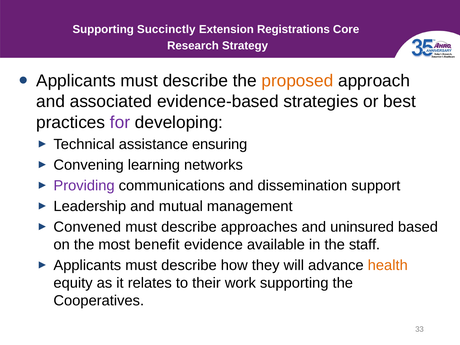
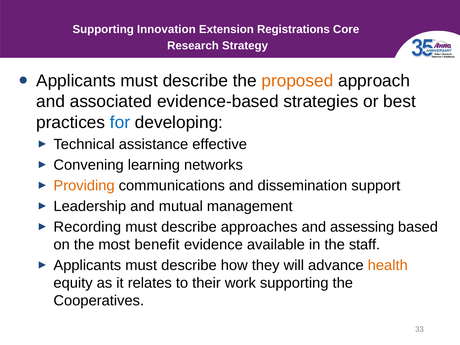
Succinctly: Succinctly -> Innovation (166, 29)
for colour: purple -> blue (120, 122)
ensuring: ensuring -> effective (220, 144)
Providing colour: purple -> orange (84, 186)
Convened: Convened -> Recording (87, 227)
uninsured: uninsured -> assessing (362, 227)
